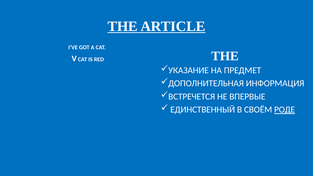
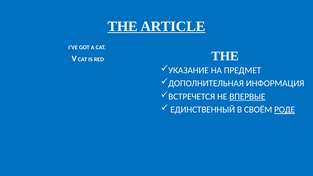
ВПЕРВЫЕ underline: none -> present (247, 97)
